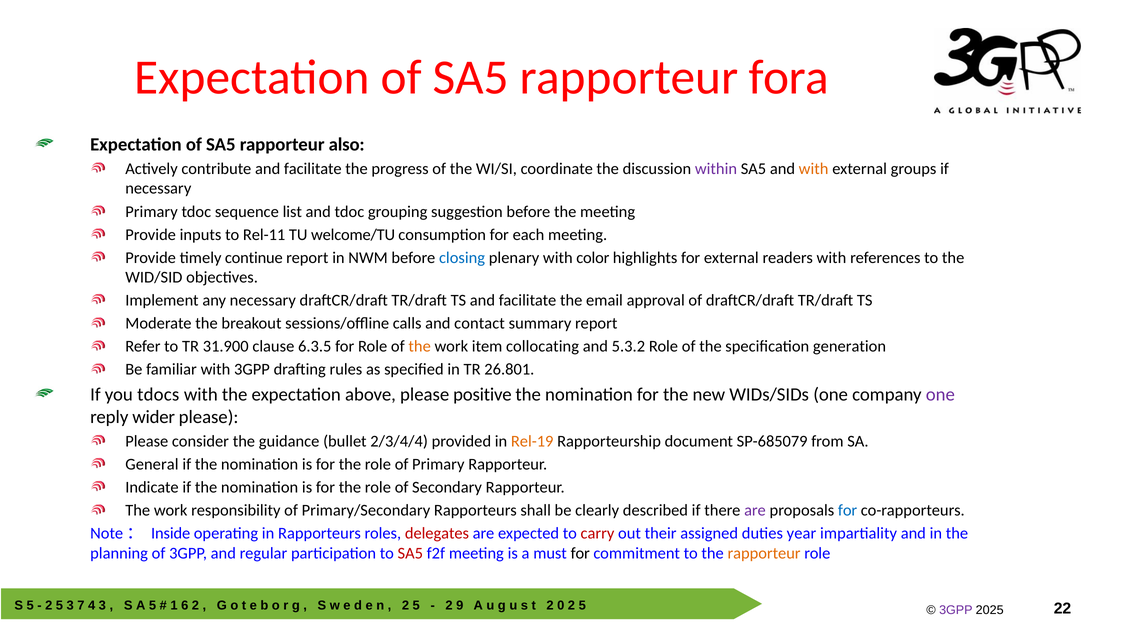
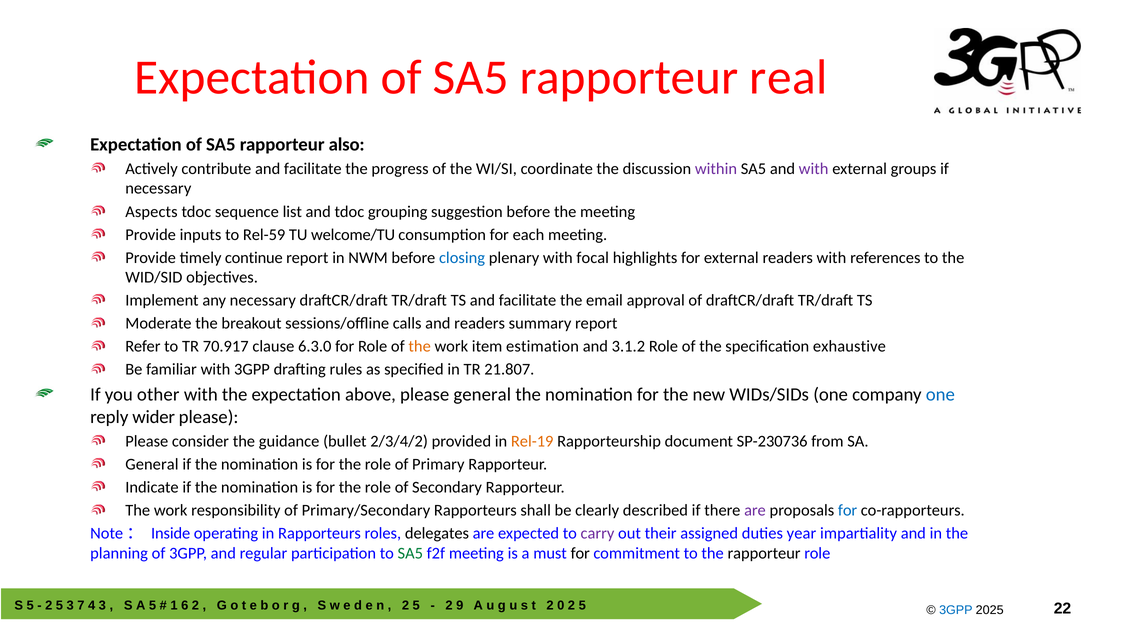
fora: fora -> real (788, 77)
with colour: orange -> purple (814, 169)
Primary: Primary -> Aspects (151, 212)
Rel-11: Rel-11 -> Rel-59 (264, 235)
color: color -> focal (593, 258)
and contact: contact -> readers (480, 324)
31.900: 31.900 -> 70.917 (226, 347)
6.3.5: 6.3.5 -> 6.3.0 (315, 347)
collocating: collocating -> estimation (543, 347)
5.3.2: 5.3.2 -> 3.1.2 (628, 347)
generation: generation -> exhaustive (849, 347)
26.801: 26.801 -> 21.807 (509, 370)
tdocs: tdocs -> other (158, 395)
please positive: positive -> general (482, 395)
one colour: purple -> blue (940, 395)
2/3/4/4: 2/3/4/4 -> 2/3/4/2 (399, 442)
SP-685079: SP-685079 -> SP-230736 (772, 442)
delegates colour: red -> black (437, 534)
carry colour: red -> purple (597, 534)
SA5 colour: red -> green (410, 554)
rapporteur colour: orange -> black (764, 554)
3GPP colour: purple -> blue (956, 610)
